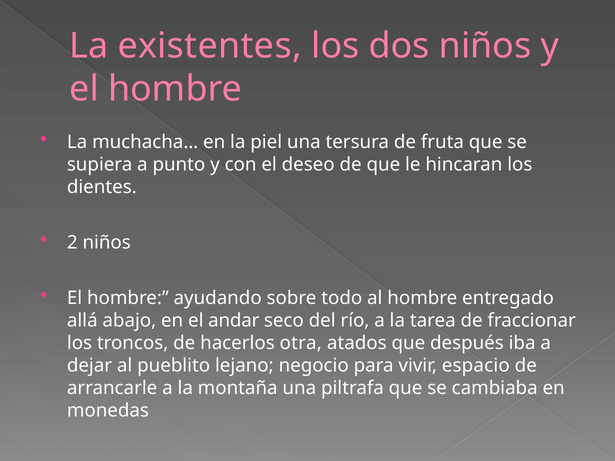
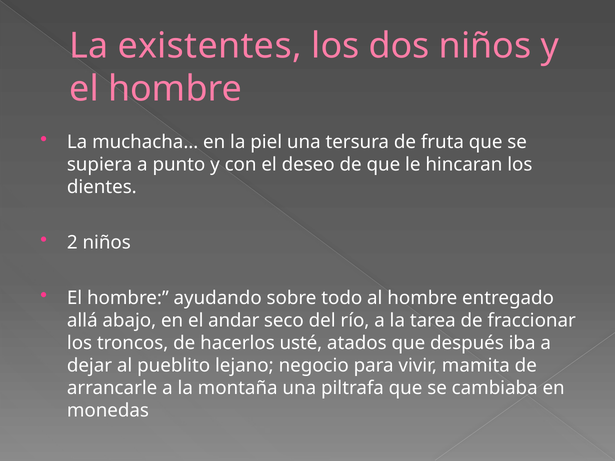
otra: otra -> usté (301, 343)
espacio: espacio -> mamita (476, 366)
